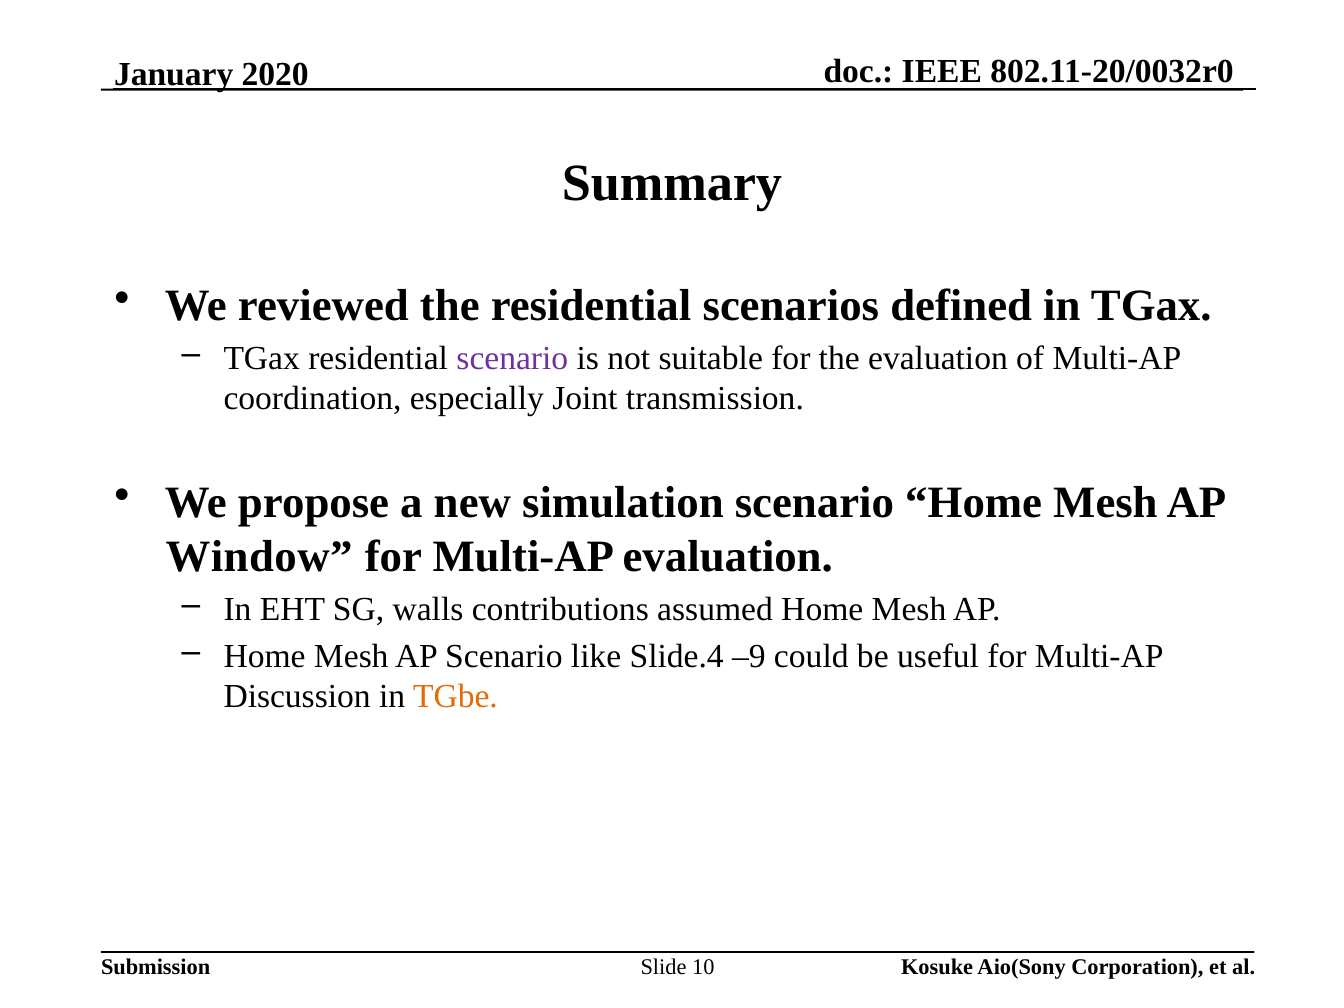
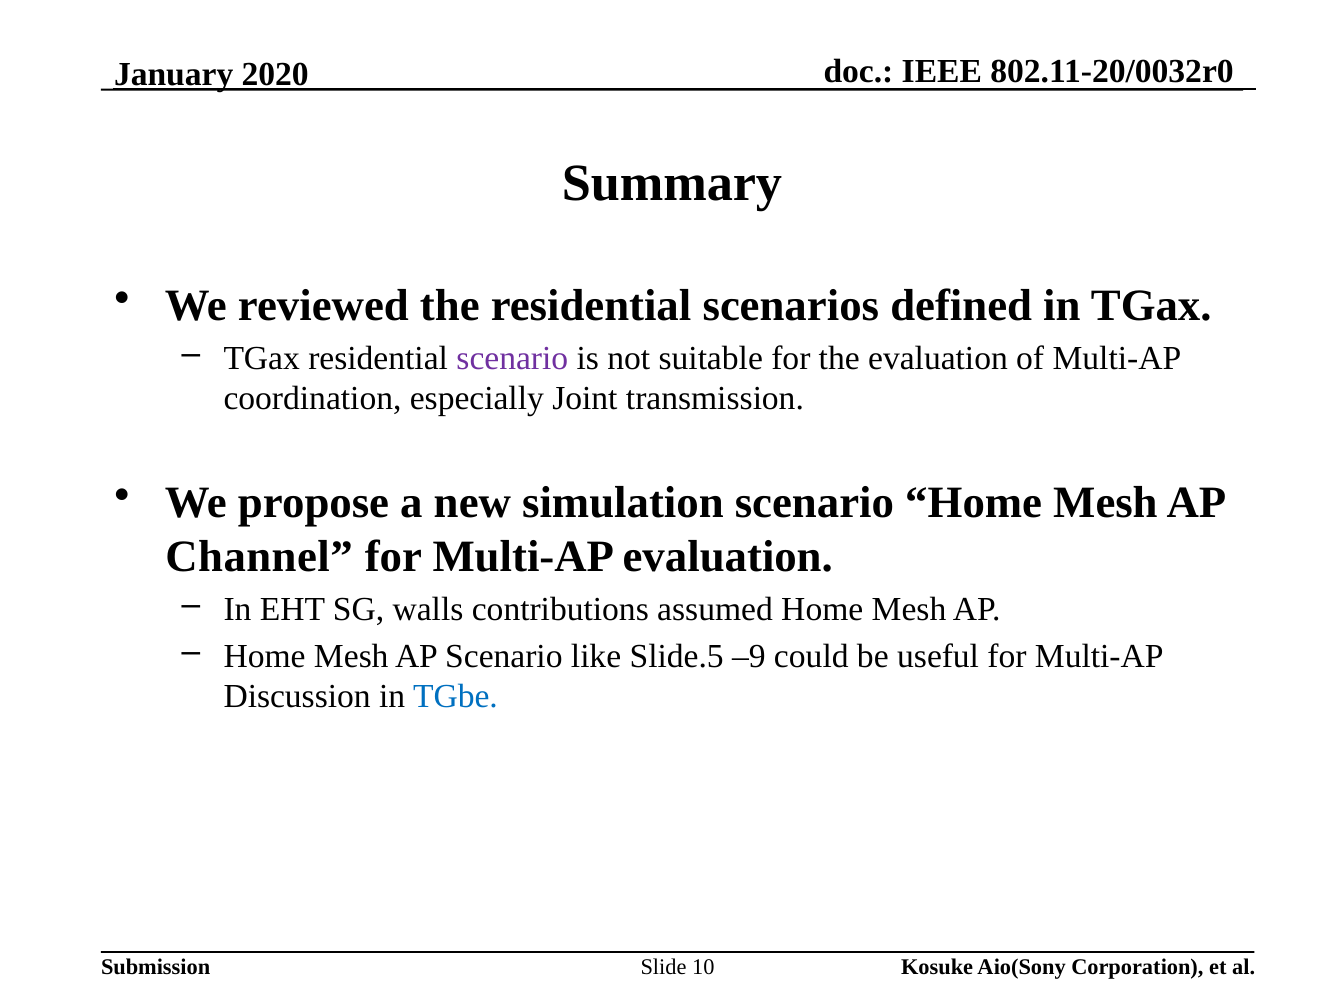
Window: Window -> Channel (259, 556)
Slide.4: Slide.4 -> Slide.5 (677, 656)
TGbe colour: orange -> blue (455, 697)
